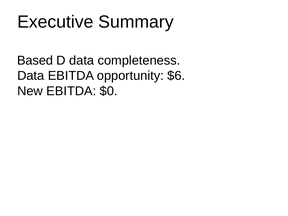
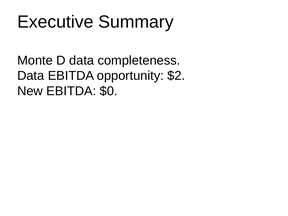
Based: Based -> Monte (35, 60)
$6: $6 -> $2 (176, 76)
